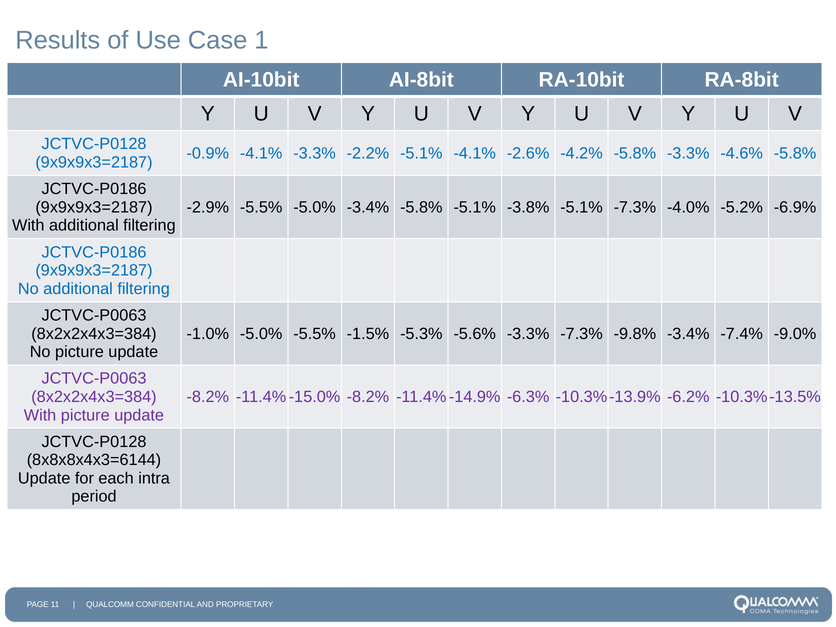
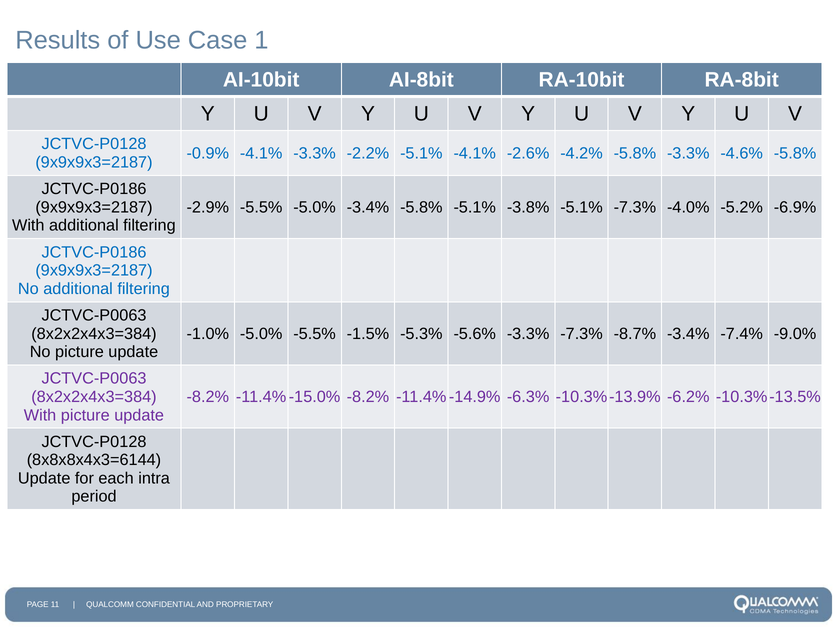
-9.8%: -9.8% -> -8.7% (635, 334)
